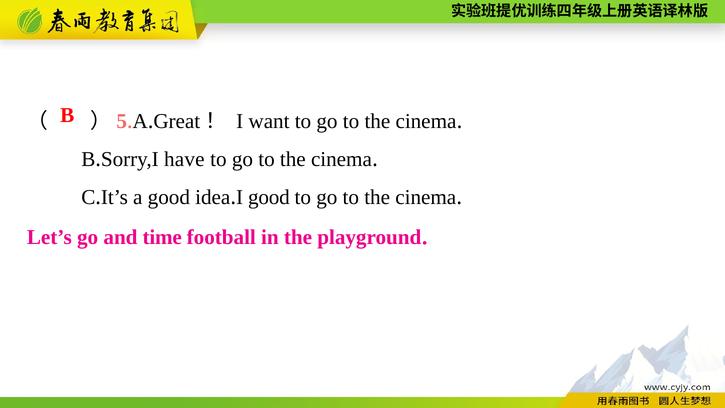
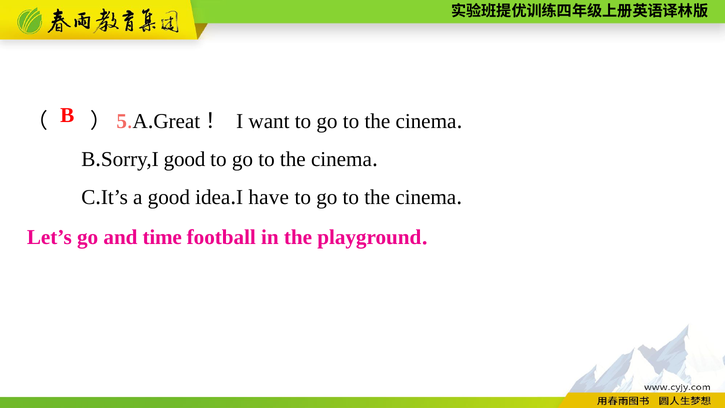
have: have -> good (185, 159)
I good: good -> have (269, 197)
